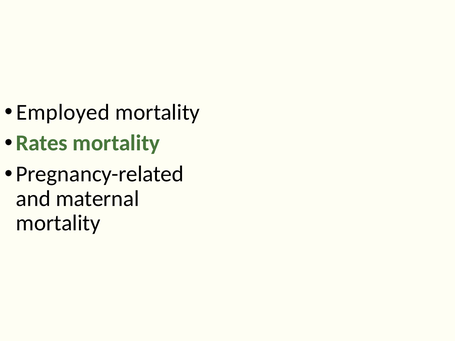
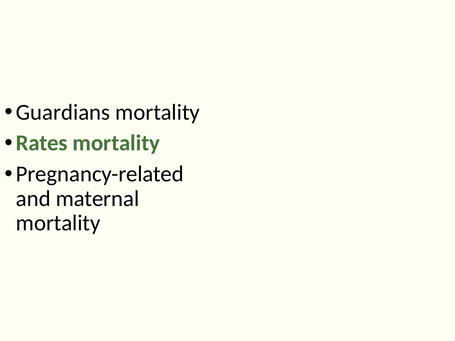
Employed: Employed -> Guardians (63, 112)
